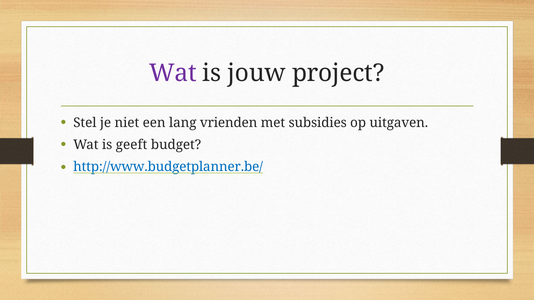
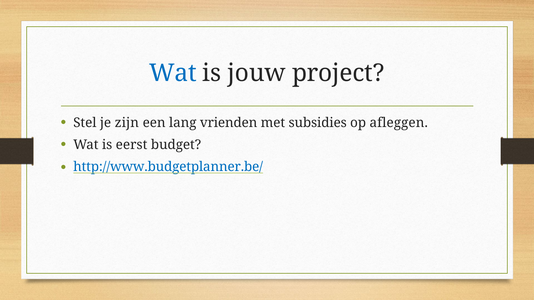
Wat colour: purple -> blue (173, 73)
niet: niet -> zijn (127, 123)
uitgaven: uitgaven -> afleggen (399, 123)
geeft: geeft -> eerst (132, 145)
